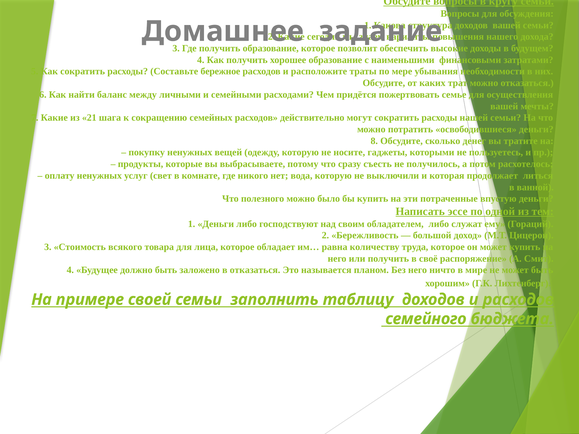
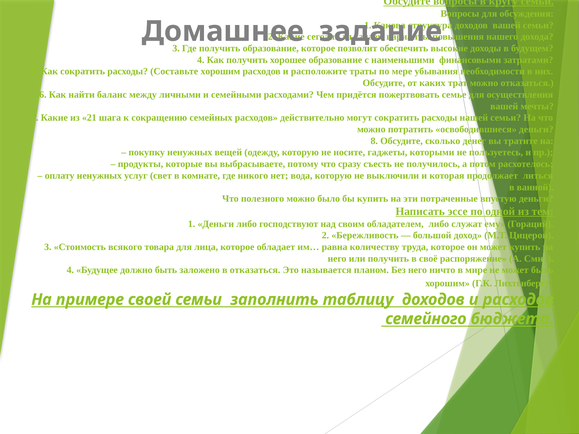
Составьте бережное: бережное -> хорошим (220, 71)
